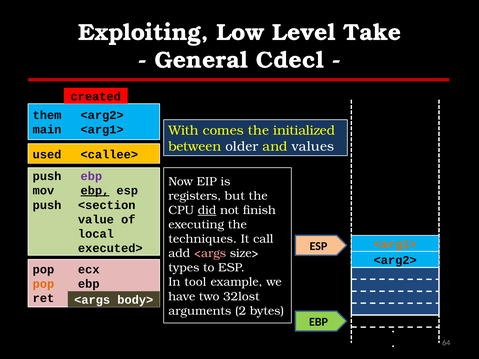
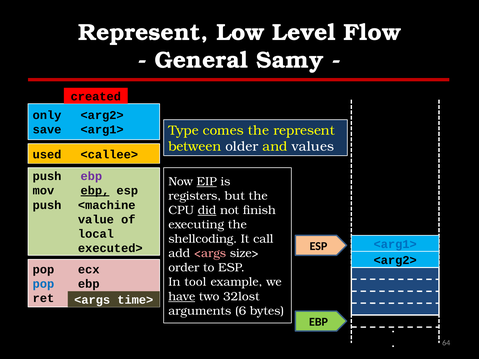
Exploiting: Exploiting -> Represent (143, 32)
Take: Take -> Flow (372, 32)
Cdecl: Cdecl -> Samy (290, 60)
them: them -> only (47, 115)
With: With -> Type (184, 131)
the initialized: initialized -> represent (304, 131)
main: main -> save (47, 130)
EIP underline: none -> present (207, 182)
<section: <section -> <machine (107, 205)
techniques: techniques -> shellcoding (203, 239)
<arg1> colour: orange -> blue (395, 244)
types: types -> order (184, 268)
pop colour: orange -> blue (43, 284)
have underline: none -> present (182, 297)
body>: body> -> time> (135, 300)
2: 2 -> 6 (241, 311)
